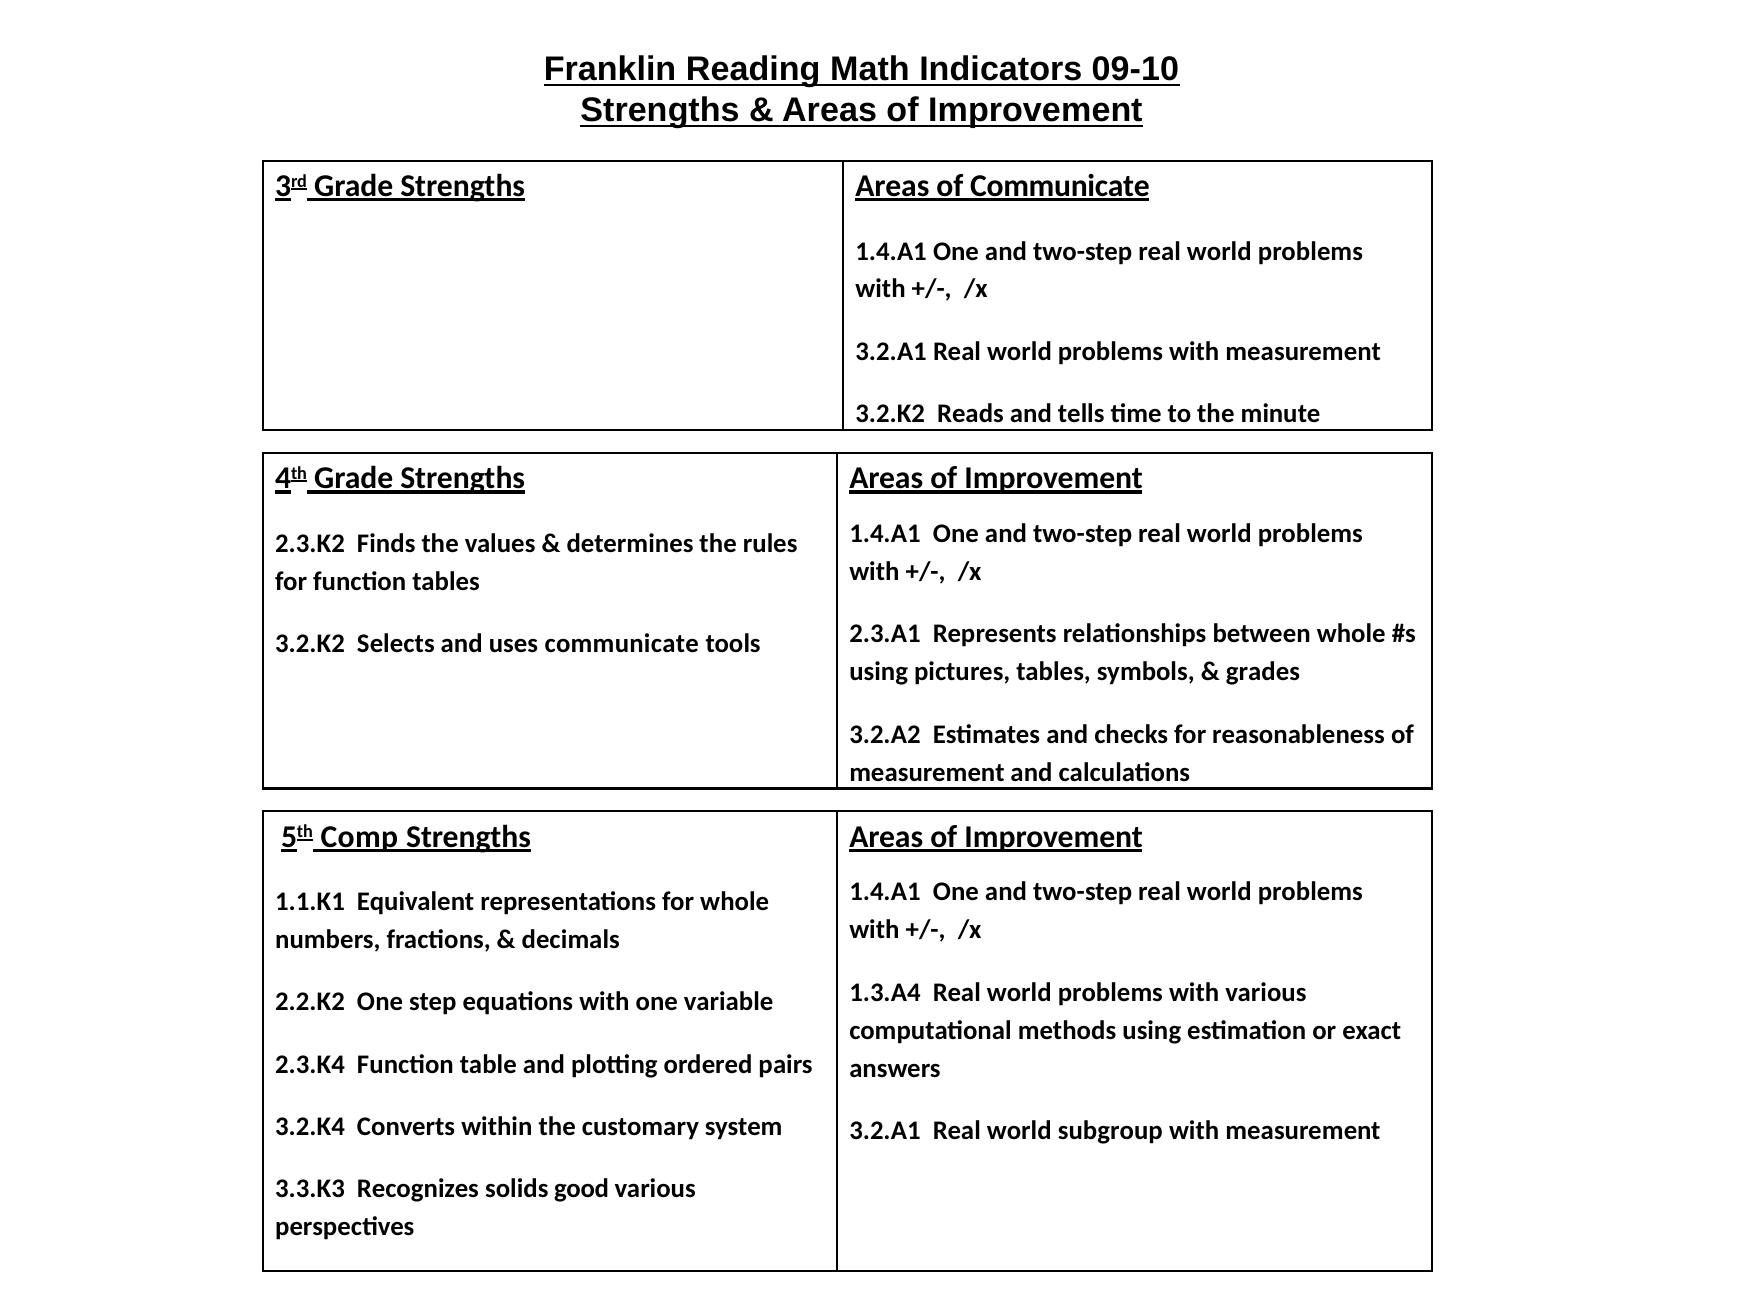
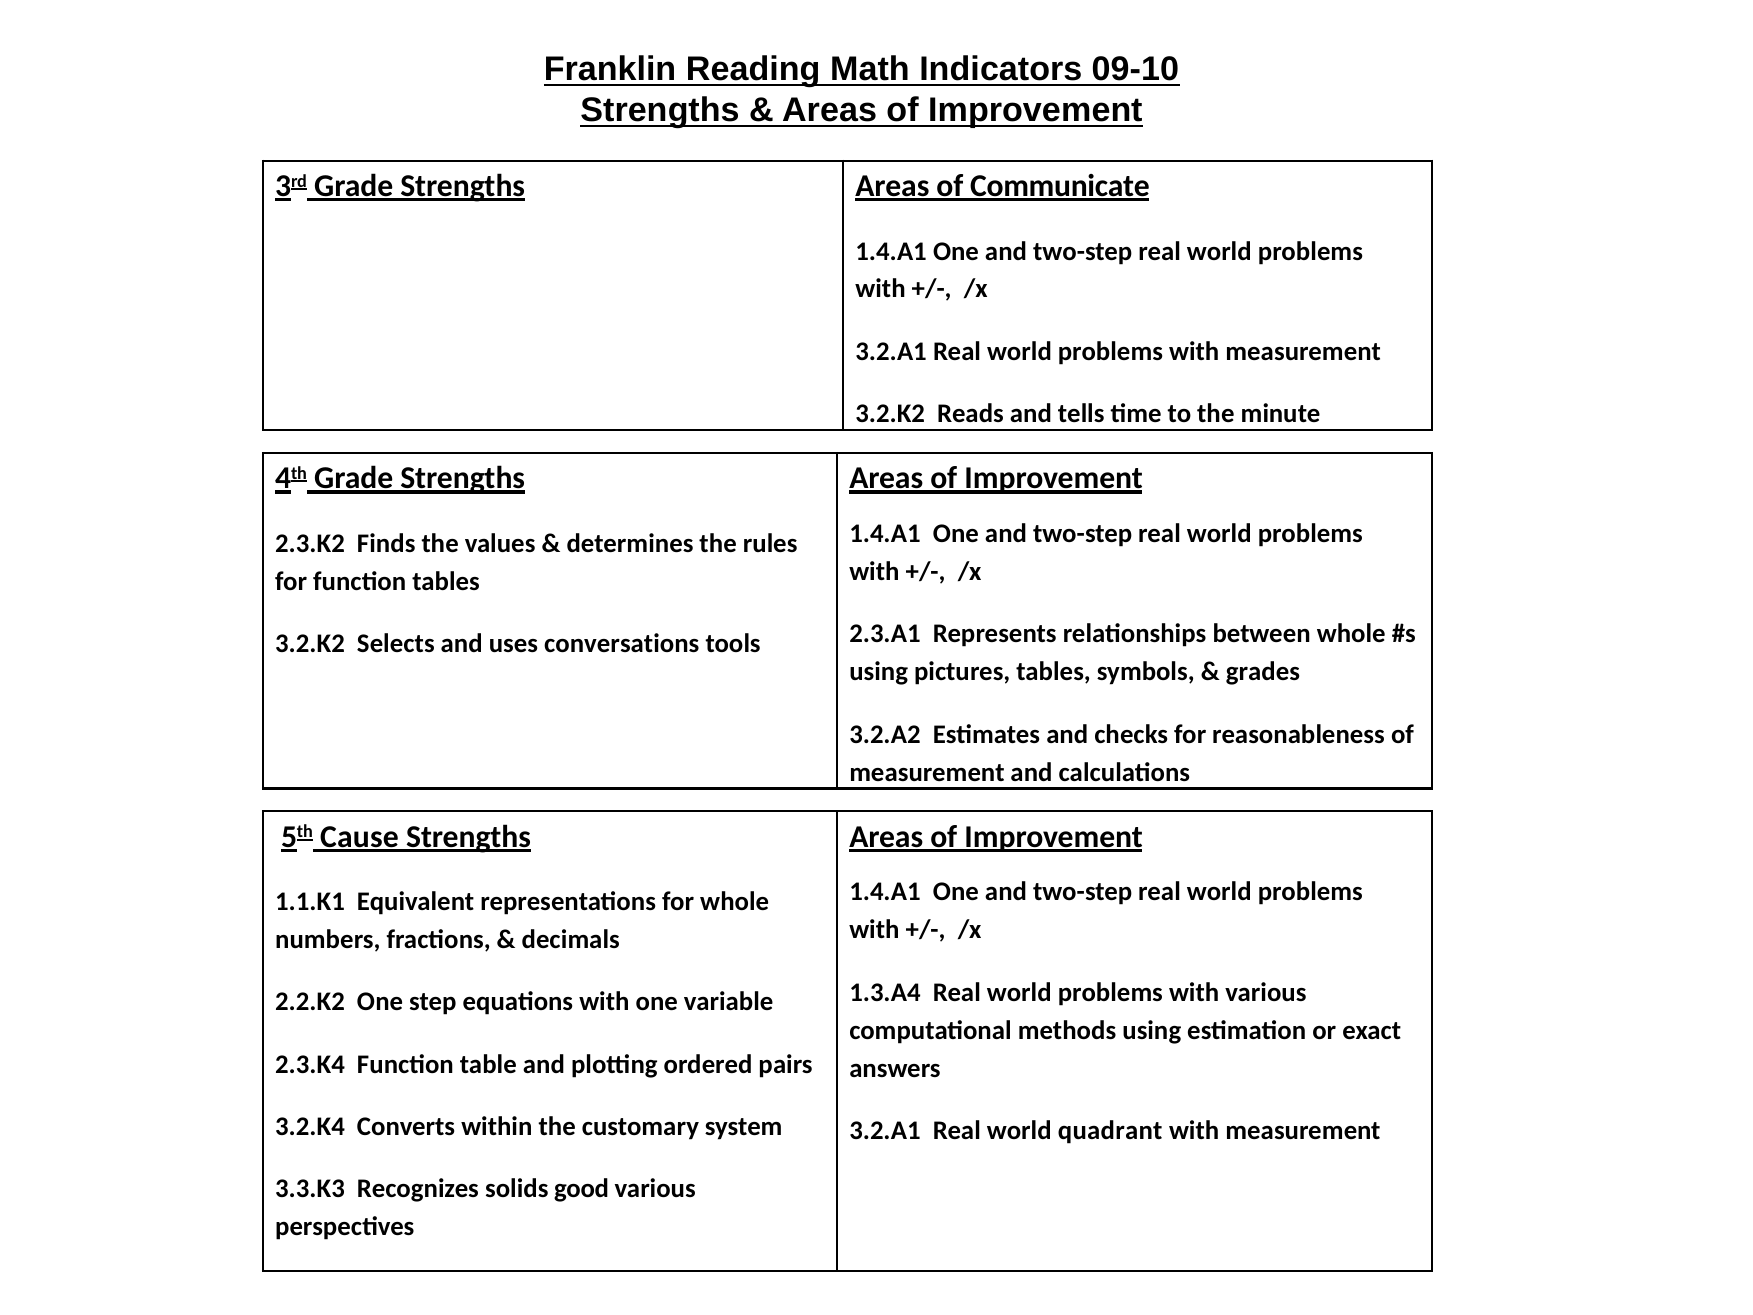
uses communicate: communicate -> conversations (622, 644)
Comp: Comp -> Cause (359, 837)
subgroup: subgroup -> quadrant (1110, 1130)
